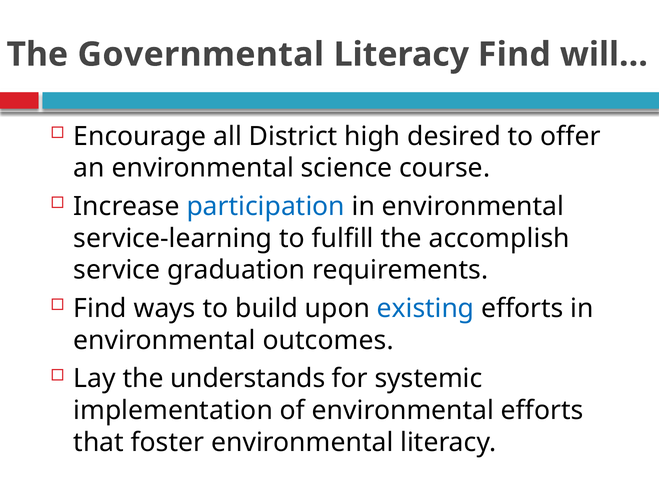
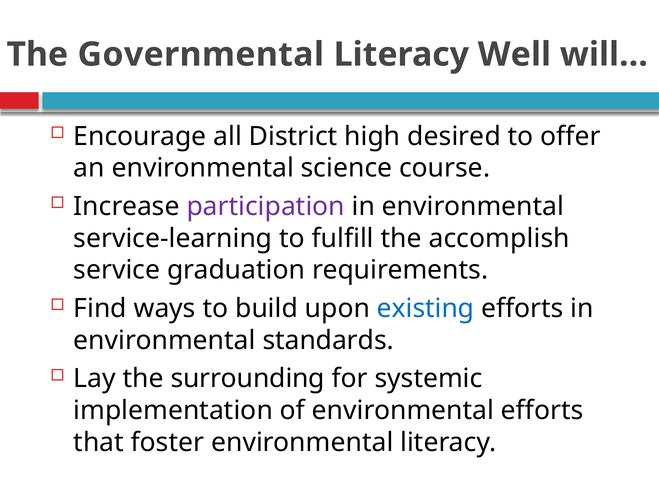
Literacy Find: Find -> Well (514, 55)
participation colour: blue -> purple (266, 207)
outcomes: outcomes -> standards (328, 341)
understands: understands -> surrounding (248, 379)
